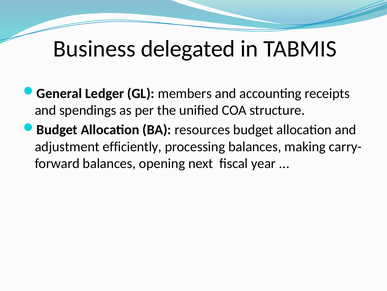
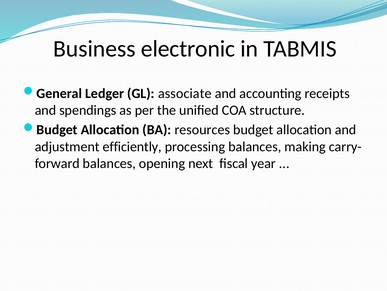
delegated: delegated -> electronic (188, 49)
members: members -> associate (185, 93)
